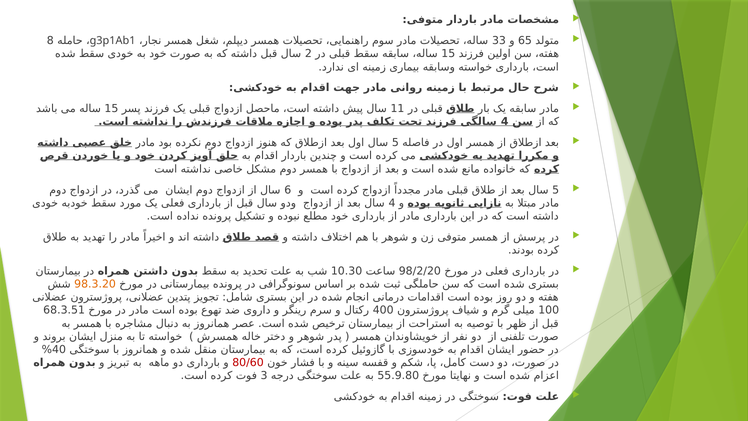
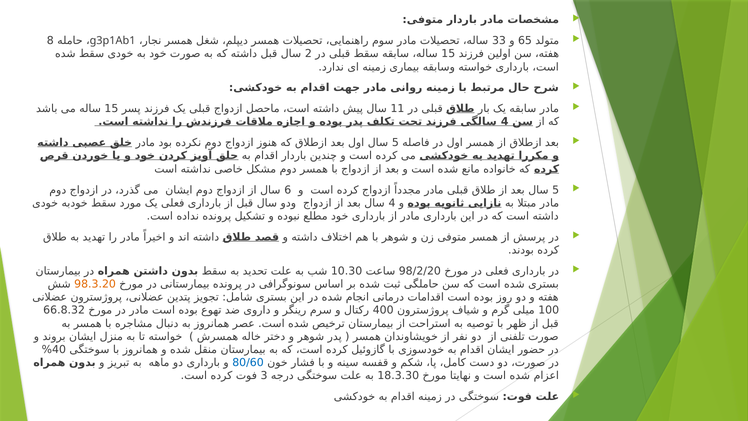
68.3.51: 68.3.51 -> 66.8.32 (64, 310)
80/60 colour: red -> blue (248, 363)
55.9.80: 55.9.80 -> 18.3.30 (398, 376)
